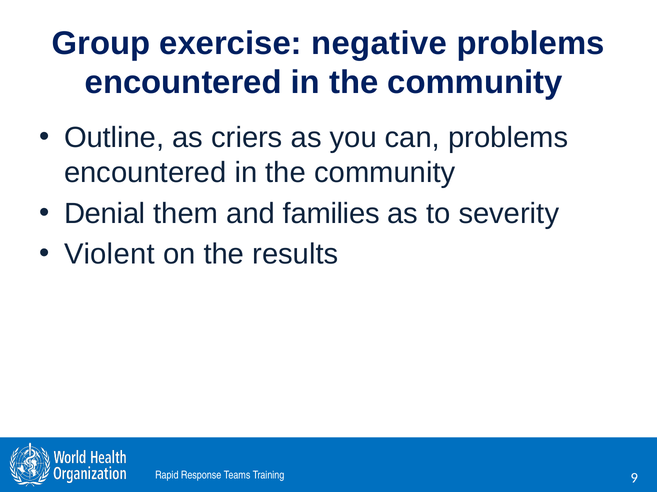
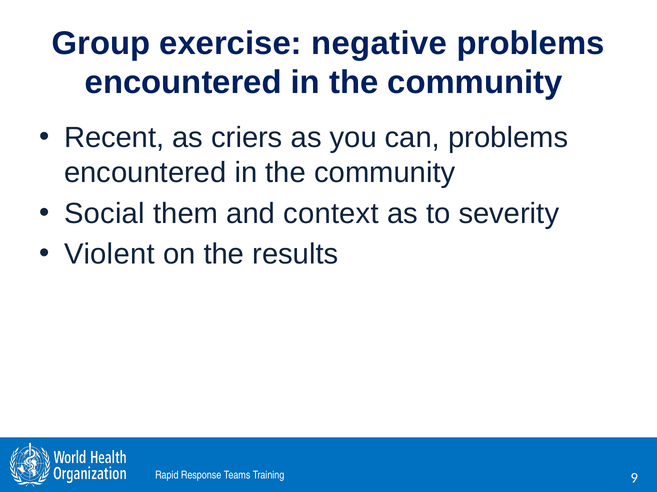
Outline: Outline -> Recent (114, 138)
Denial: Denial -> Social (104, 214)
families: families -> context (331, 214)
